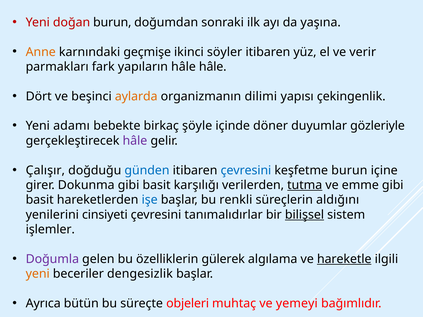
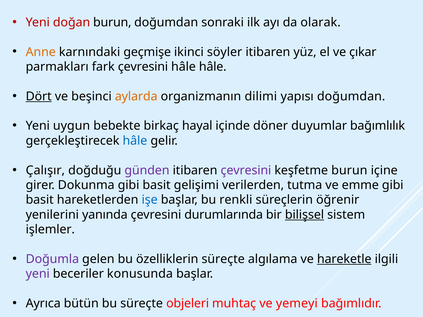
yaşına: yaşına -> olarak (321, 22)
verir: verir -> çıkar (363, 52)
fark yapıların: yapıların -> çevresini (143, 67)
Dört underline: none -> present (39, 96)
yapısı çekingenlik: çekingenlik -> doğumdan (351, 96)
adamı: adamı -> uygun (72, 126)
şöyle: şöyle -> hayal (197, 126)
gözleriyle: gözleriyle -> bağımlılık (378, 126)
hâle colour: purple -> blue (135, 141)
günden colour: blue -> purple (147, 170)
çevresini colour: blue -> purple (246, 170)
karşılığı: karşılığı -> gelişimi (196, 185)
tutma underline: present -> none (305, 185)
aldığını: aldığını -> öğrenir (338, 200)
cinsiyeti: cinsiyeti -> yanında (105, 215)
tanımalıdırlar: tanımalıdırlar -> durumlarında (224, 215)
özelliklerin gülerek: gülerek -> süreçte (223, 259)
yeni colour: orange -> purple (38, 274)
dengesizlik: dengesizlik -> konusunda (140, 274)
